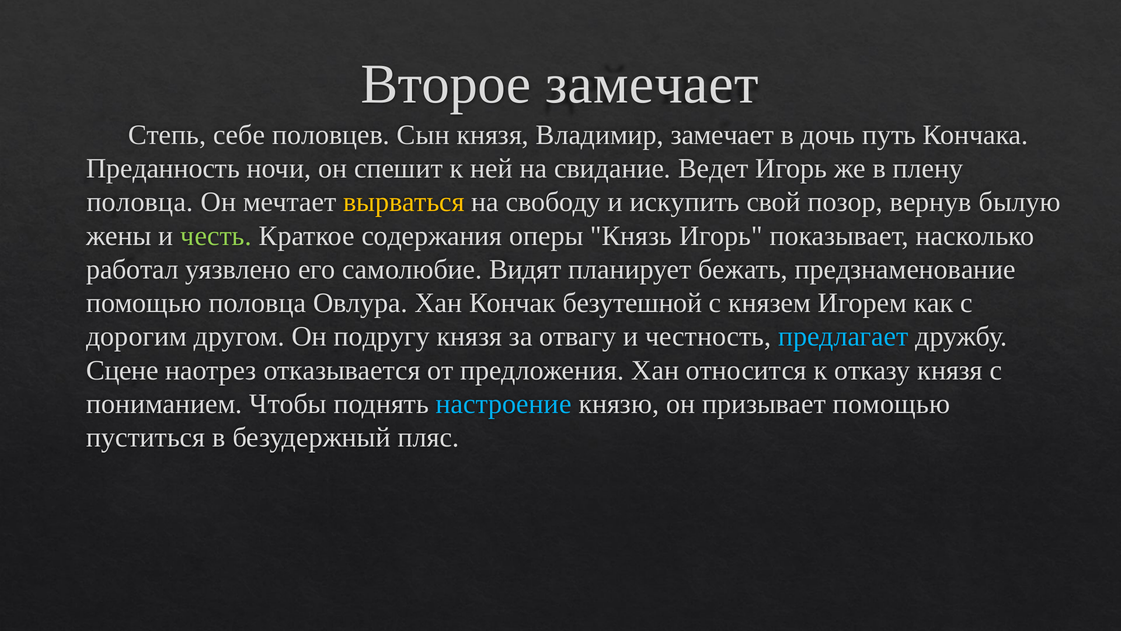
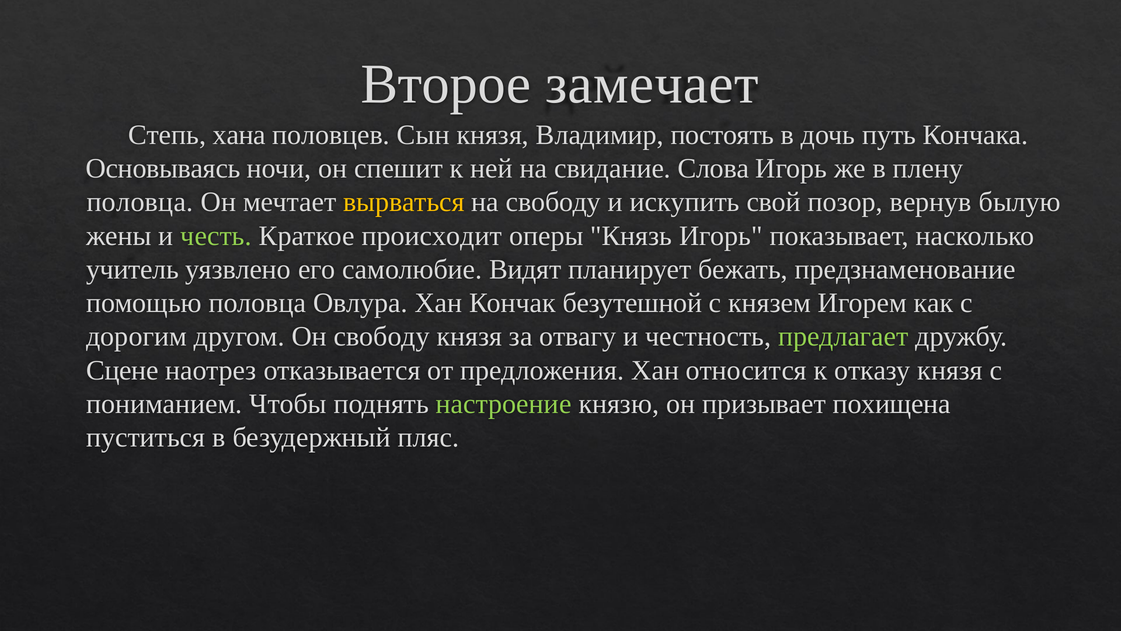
себе: себе -> хана (239, 135)
Владимир замечает: замечает -> постоять (722, 135)
Преданность: Преданность -> Основываясь (163, 168)
Ведет: Ведет -> Слова (713, 168)
содержания: содержания -> происходит (432, 236)
работал: работал -> учитель (132, 269)
Он подругу: подругу -> свободу (382, 336)
предлагает colour: light blue -> light green (843, 336)
настроение colour: light blue -> light green (504, 404)
призывает помощью: помощью -> похищена (892, 404)
